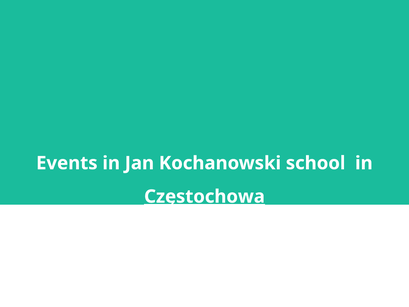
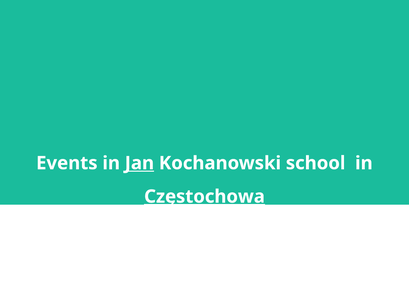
Jan underline: none -> present (139, 163)
